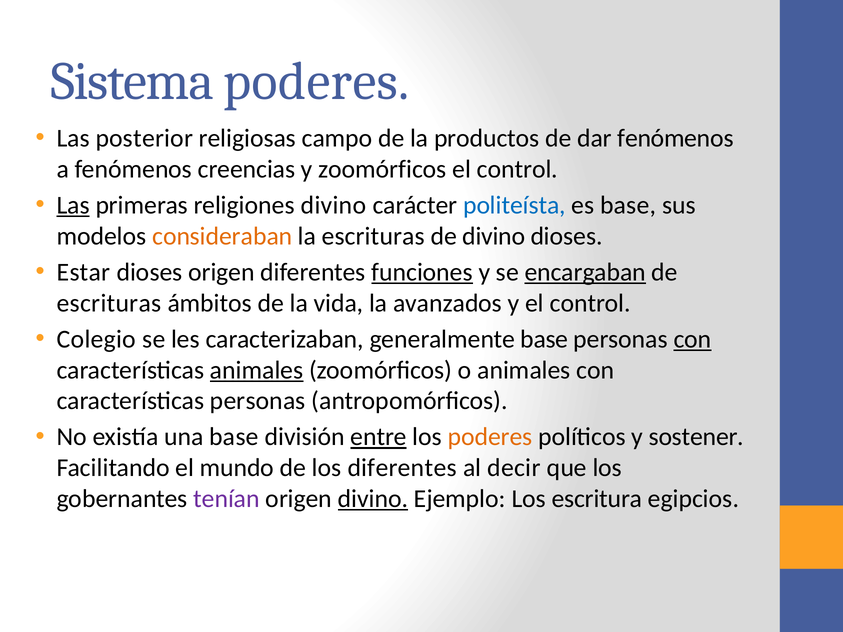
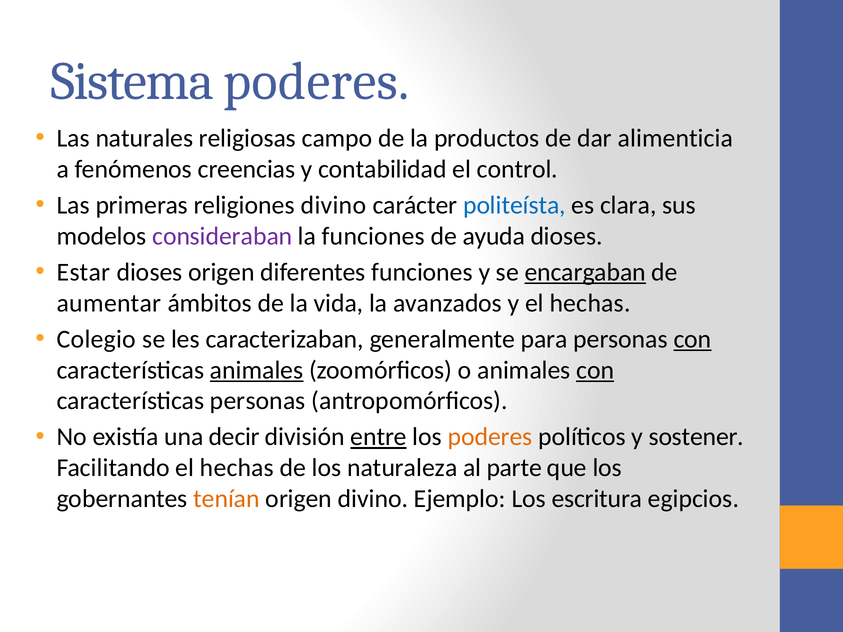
posterior: posterior -> naturales (144, 138)
dar fenómenos: fenómenos -> alimenticia (675, 138)
y zoomórficos: zoomórficos -> contabilidad (382, 169)
Las underline: present -> none (73, 205)
es base: base -> clara (628, 205)
consideraban colour: orange -> purple (222, 236)
la escrituras: escrituras -> funciones (373, 236)
de divino: divino -> ayuda (494, 236)
funciones underline: present -> none (422, 272)
escrituras: escrituras -> aumentar (109, 303)
y el control: control -> hechas (590, 303)
generalmente base: base -> para (544, 339)
con underline: none -> present (595, 370)
una base: base -> decir (234, 437)
Facilitando el mundo: mundo -> hechas (237, 468)
los diferentes: diferentes -> naturaleza (402, 468)
decir: decir -> parte (514, 468)
tenían colour: purple -> orange (226, 499)
divino underline: present -> none (373, 499)
